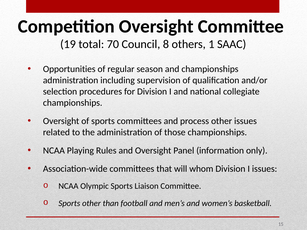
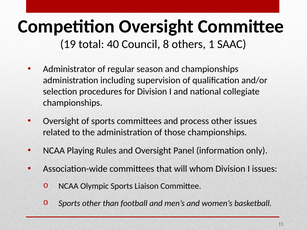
70: 70 -> 40 (113, 44)
Opportunities: Opportunities -> Administrator (69, 69)
